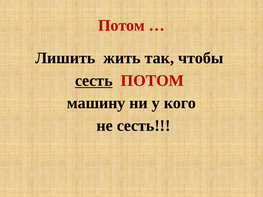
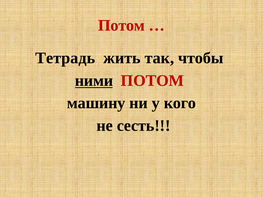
Лишить: Лишить -> Тетрадь (65, 58)
сесть: сесть -> ними (94, 81)
